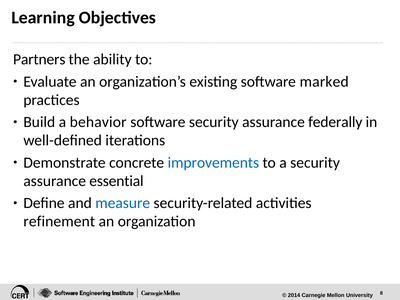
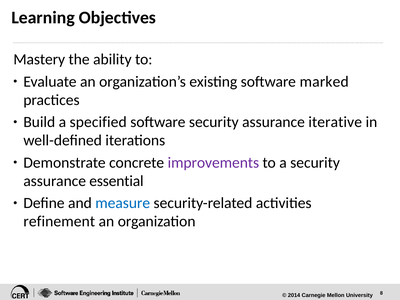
Partners: Partners -> Mastery (39, 60)
behavior: behavior -> specified (98, 122)
federally: federally -> iterative (335, 122)
improvements colour: blue -> purple (213, 163)
